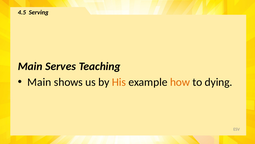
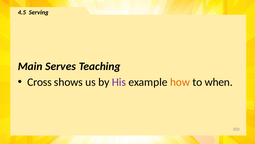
Main: Main -> Cross (39, 82)
His colour: orange -> purple (119, 82)
dying: dying -> when (219, 82)
